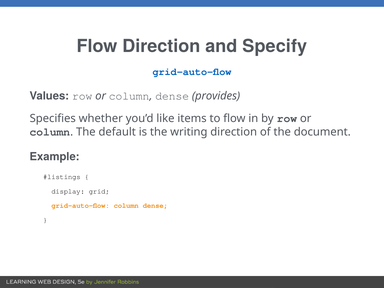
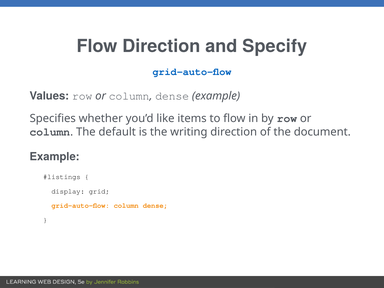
dense provides: provides -> example (216, 96)
